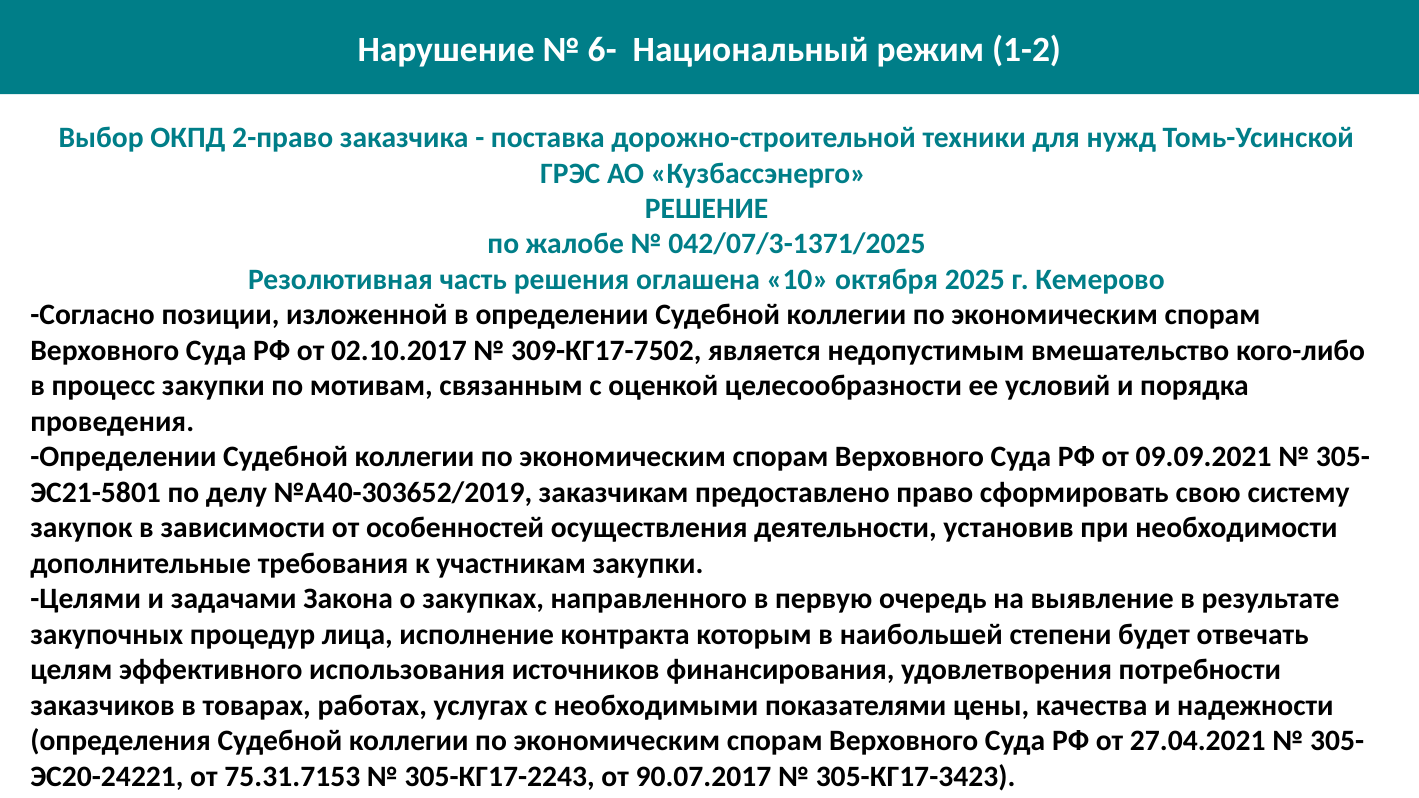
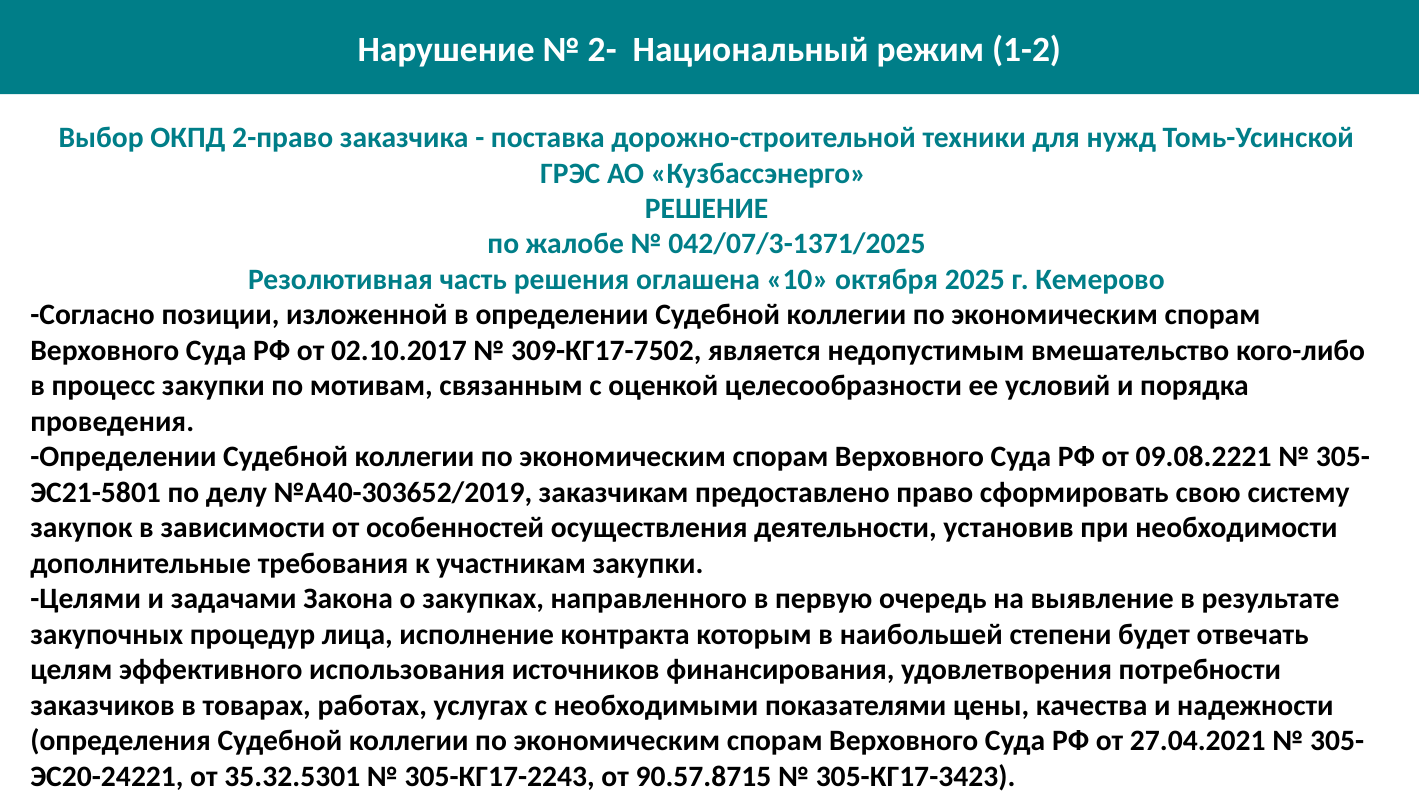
6-: 6- -> 2- (602, 50)
09.09.2021: 09.09.2021 -> 09.08.2221 (1204, 457)
75.31.7153: 75.31.7153 -> 35.32.5301 (292, 777)
90.07.2017: 90.07.2017 -> 90.57.8715 (703, 777)
